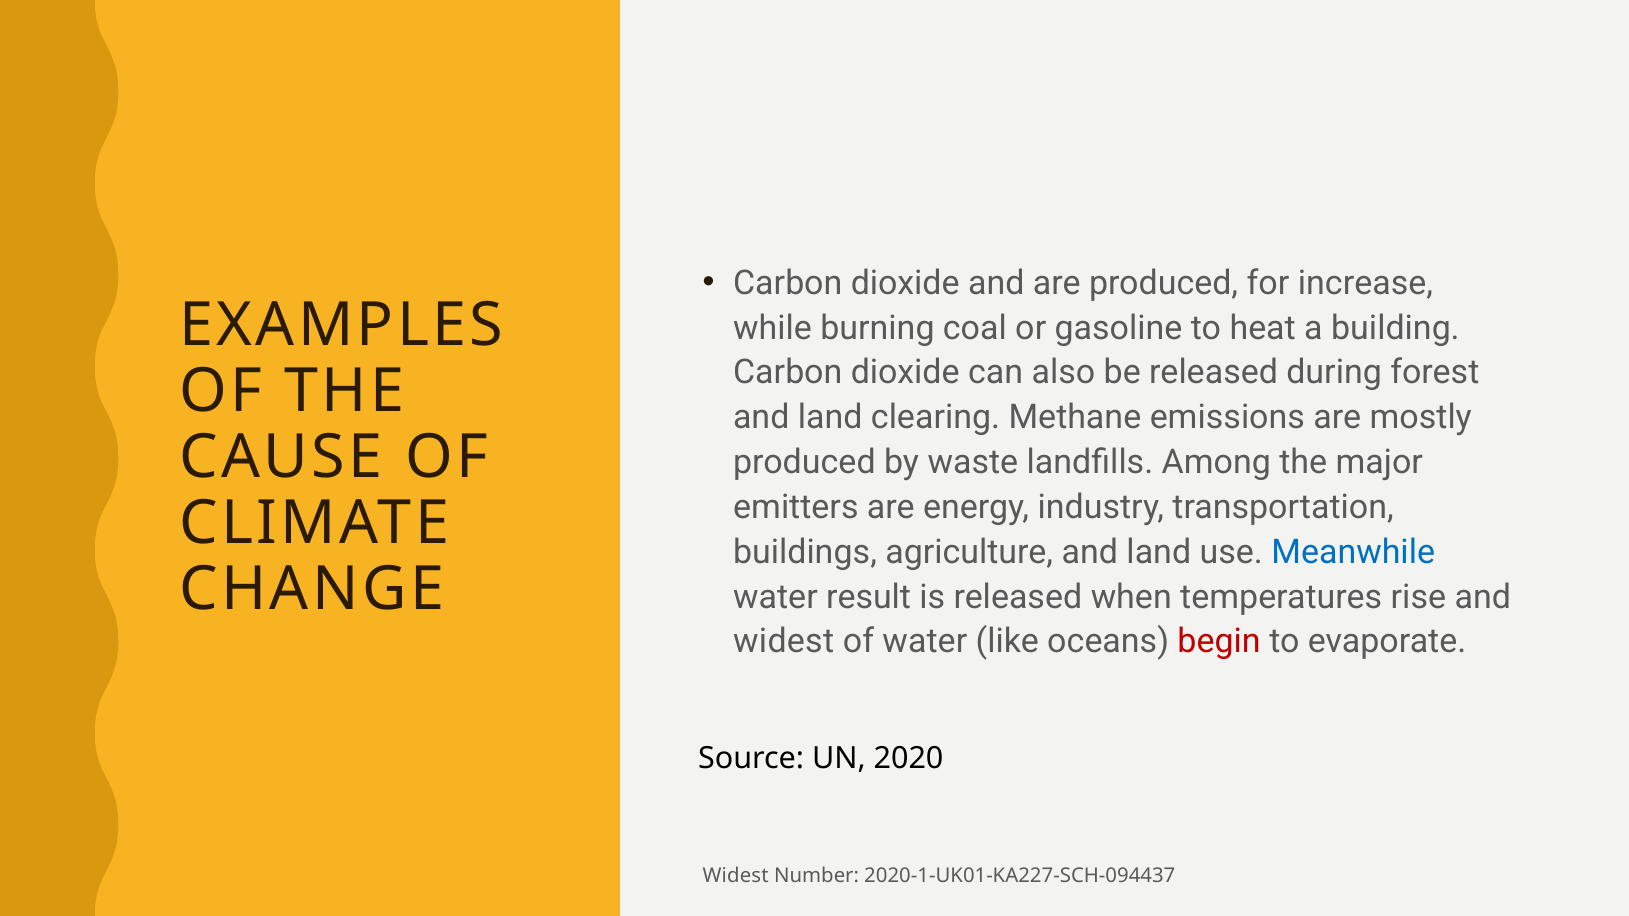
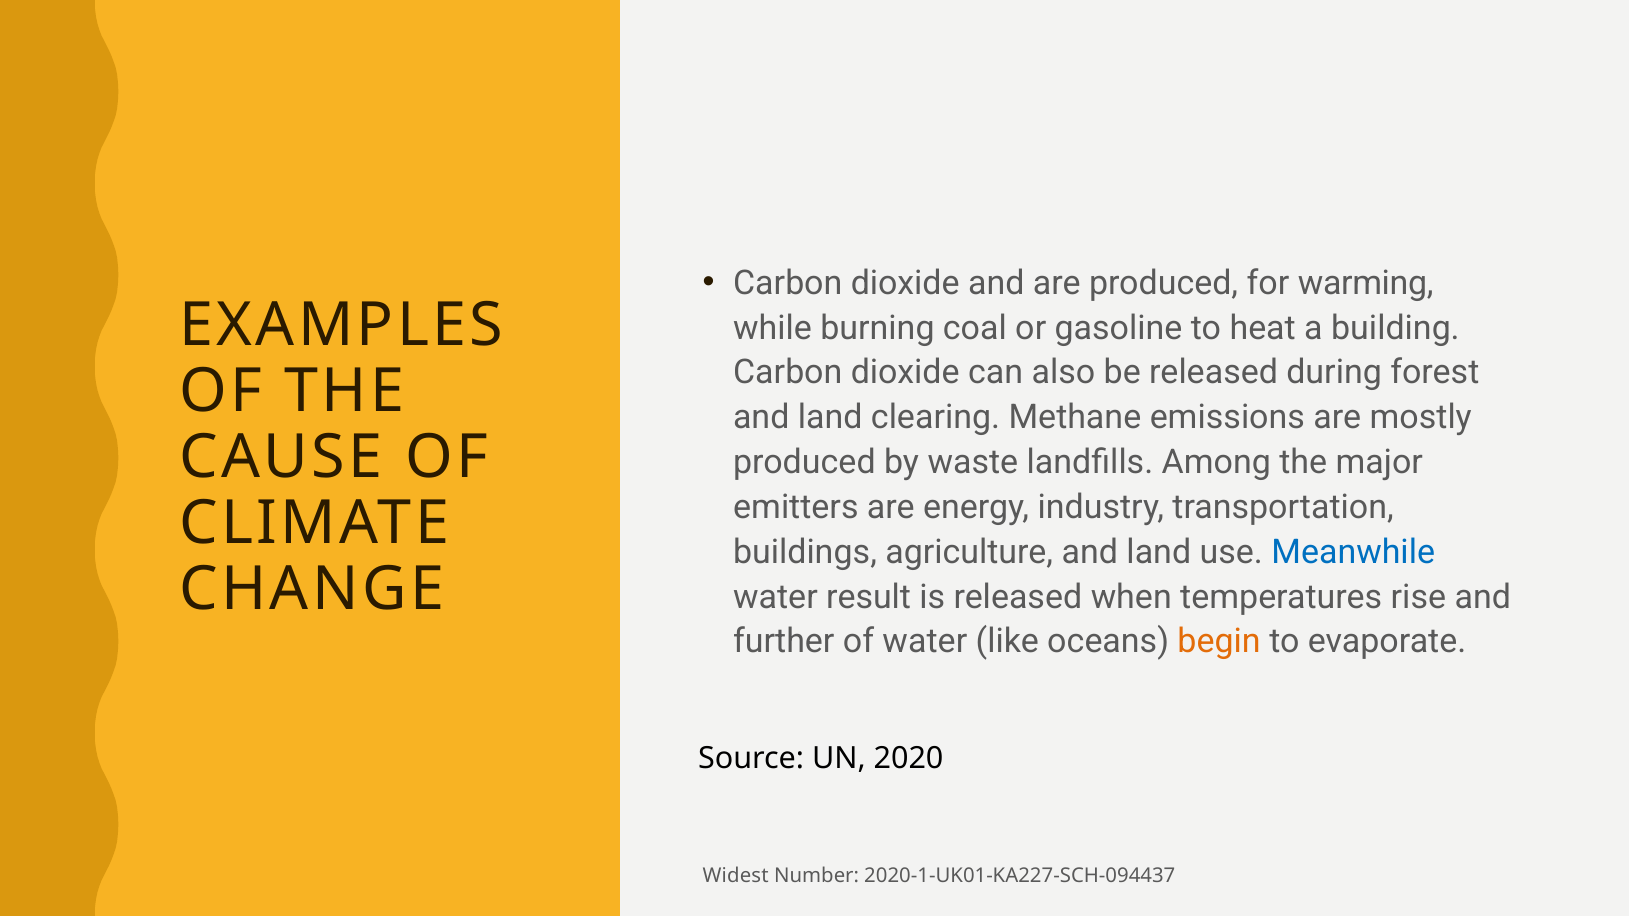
increase: increase -> warming (1366, 283)
widest: widest -> further (784, 642)
begin colour: red -> orange (1219, 642)
